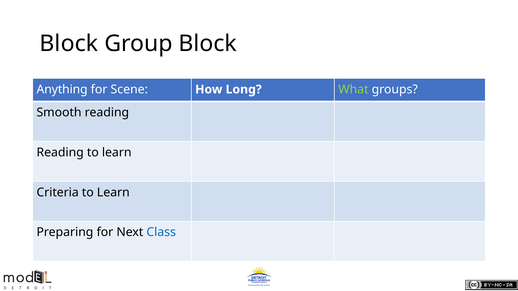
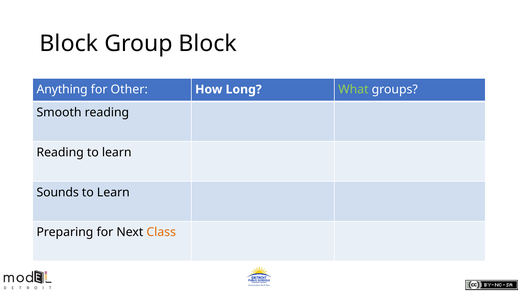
Scene: Scene -> Other (129, 90)
Criteria: Criteria -> Sounds (58, 193)
Class colour: blue -> orange (161, 233)
